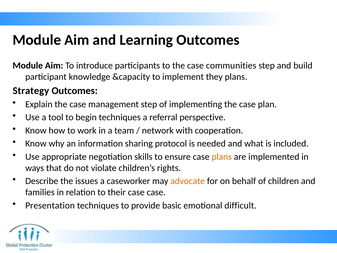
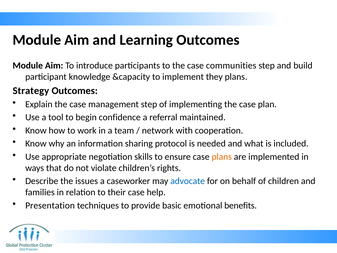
begin techniques: techniques -> confidence (120, 117)
perspective: perspective -> maintained (203, 117)
advocate colour: orange -> blue (188, 181)
case case: case -> help (156, 192)
difficult: difficult -> benefits (241, 205)
